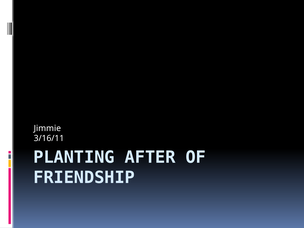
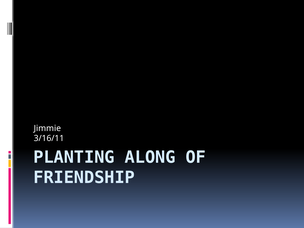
AFTER: AFTER -> ALONG (150, 157)
